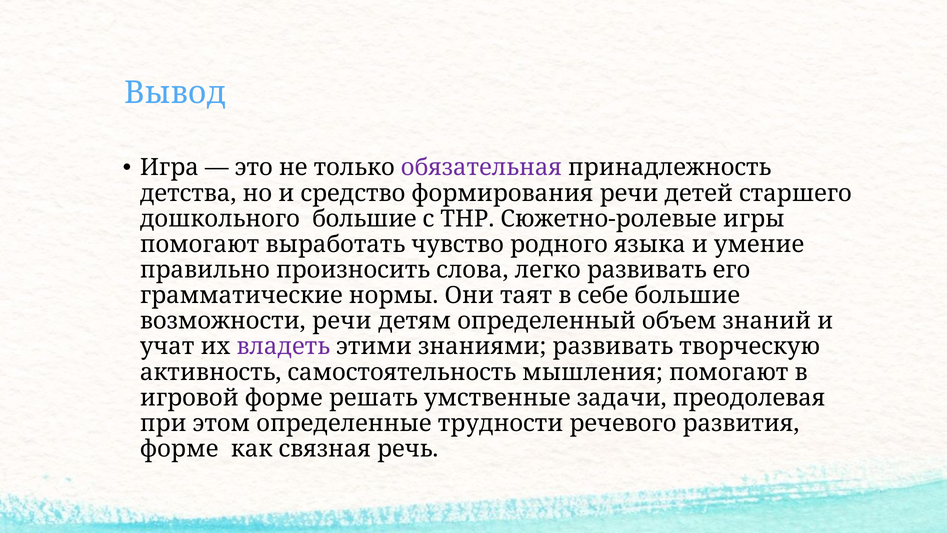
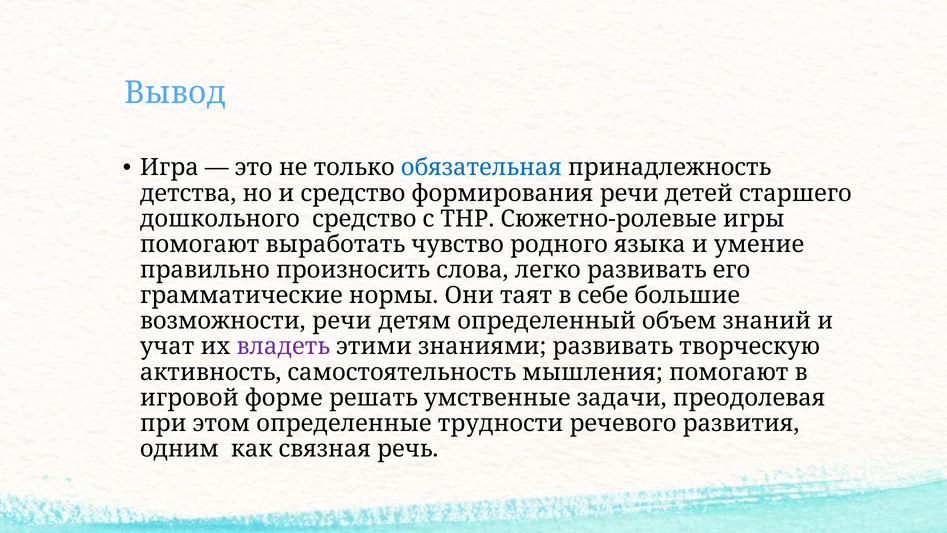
обязательная colour: purple -> blue (481, 168)
дошкольного большие: большие -> средство (364, 219)
форме: форме -> одним (179, 449)
